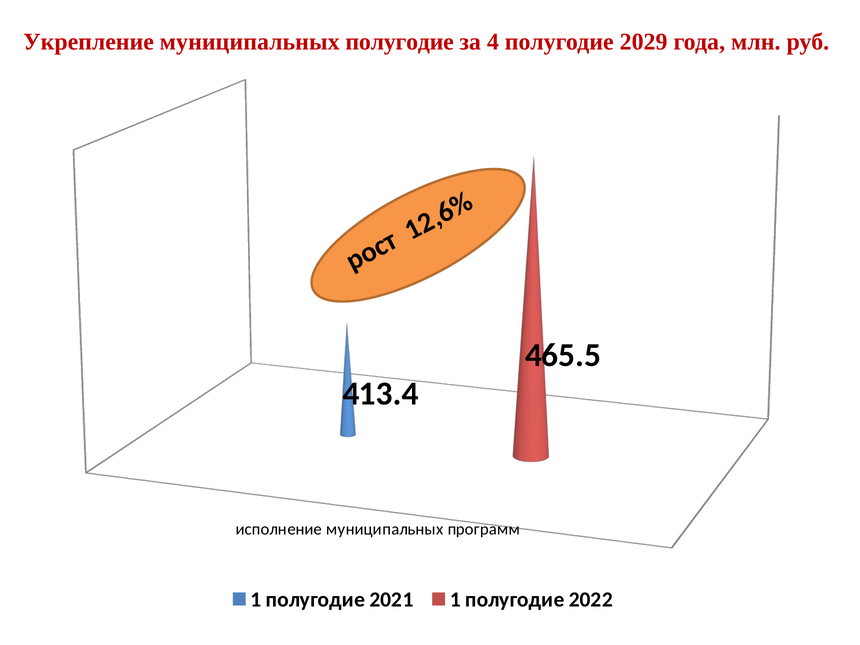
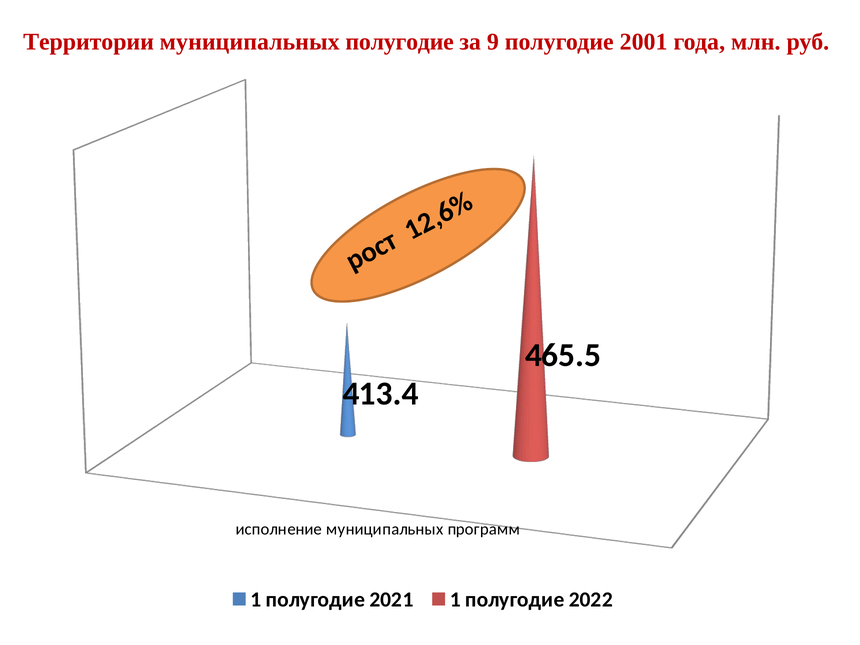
Укрепление: Укрепление -> Территории (89, 42)
4: 4 -> 9 (493, 42)
2029: 2029 -> 2001 (644, 42)
